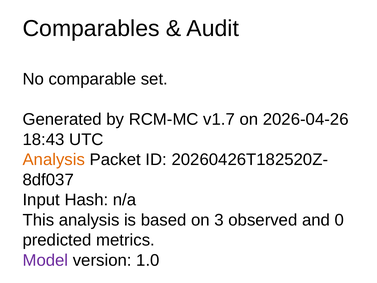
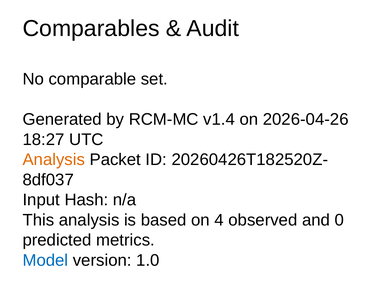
v1.7: v1.7 -> v1.4 (219, 119)
18:43: 18:43 -> 18:27 (44, 139)
3: 3 -> 4 (219, 220)
Model colour: purple -> blue (45, 260)
